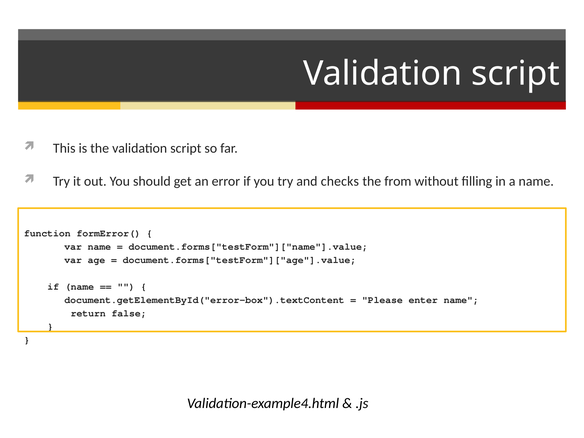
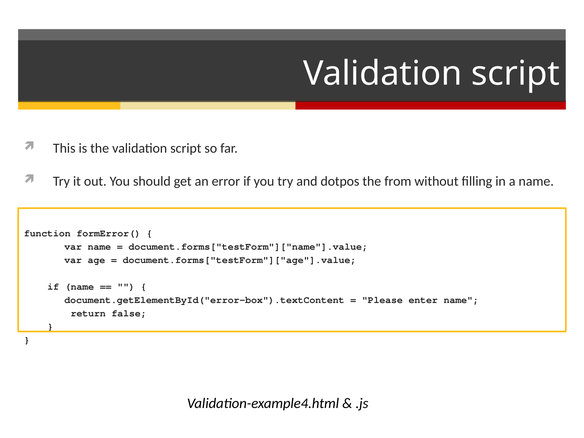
checks: checks -> dotpos (340, 181)
